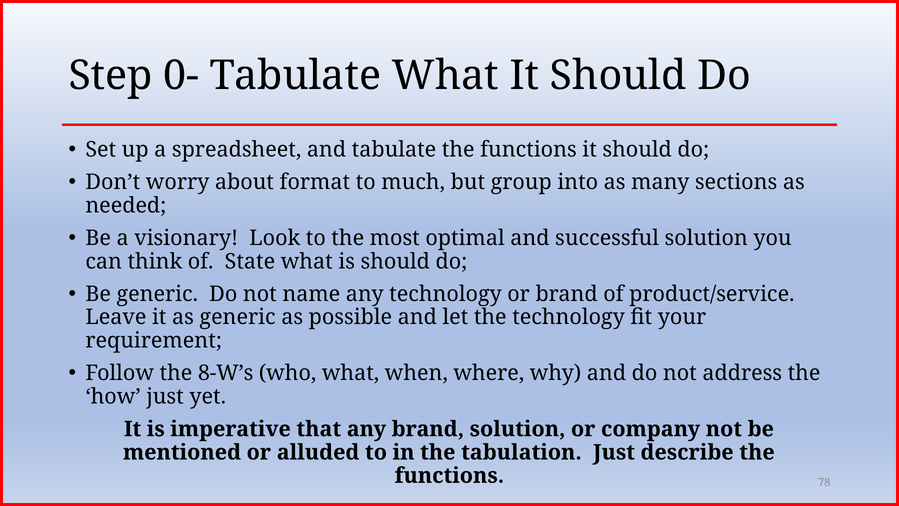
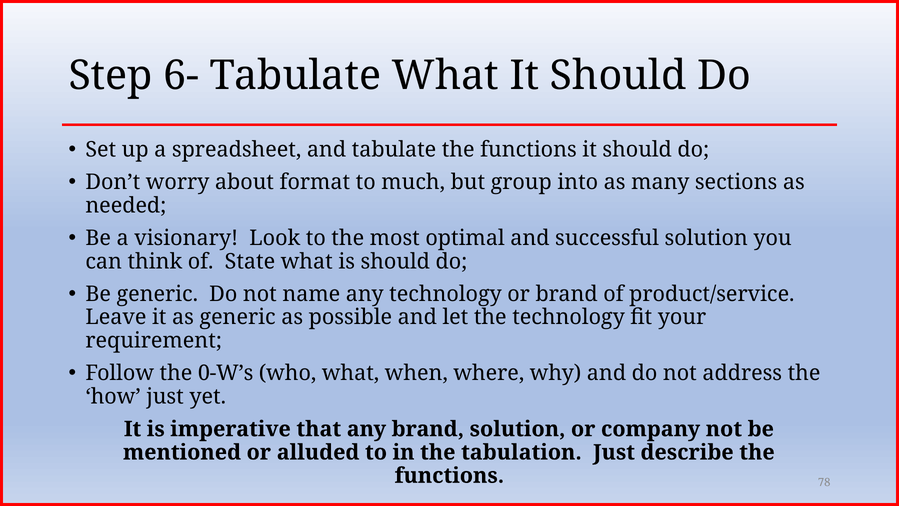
0-: 0- -> 6- (181, 76)
8-W’s: 8-W’s -> 0-W’s (226, 373)
